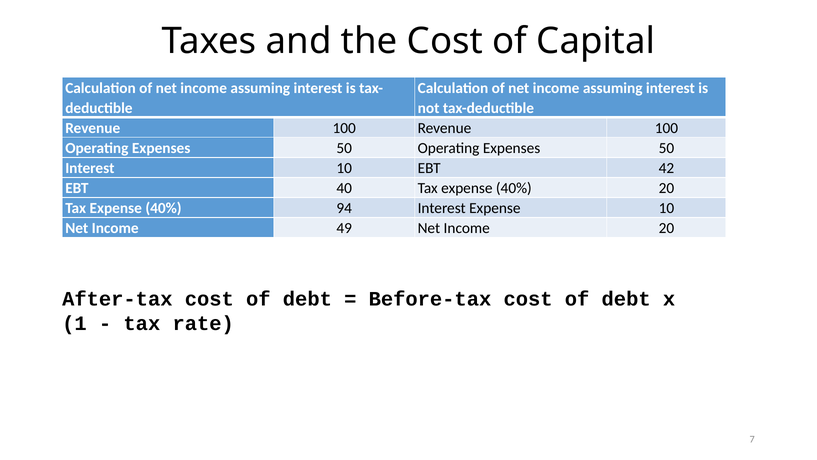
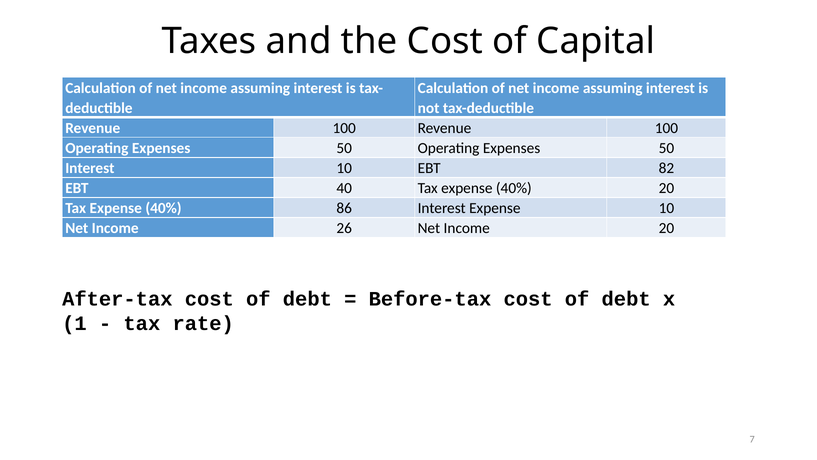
42: 42 -> 82 (666, 168)
94: 94 -> 86 (344, 208)
49: 49 -> 26 (344, 228)
